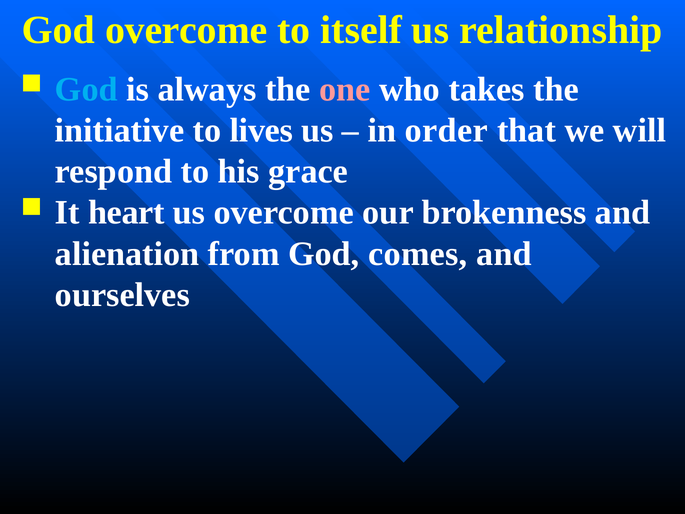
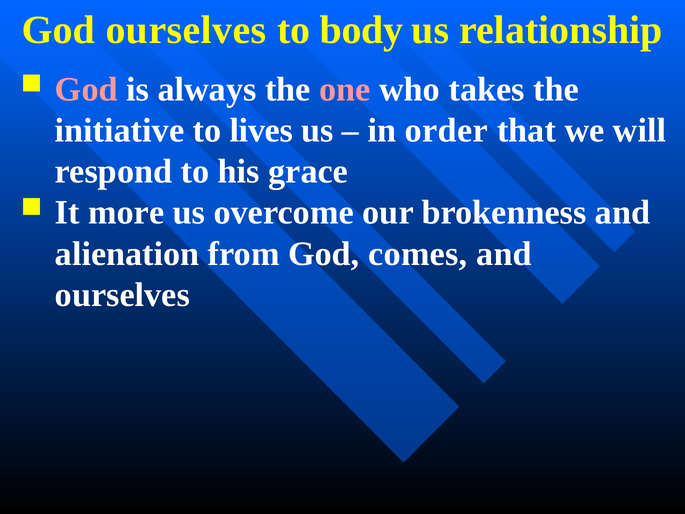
God overcome: overcome -> ourselves (186, 30)
itself: itself -> body (361, 30)
God colour: light blue -> pink (86, 89)
heart: heart -> more (126, 212)
